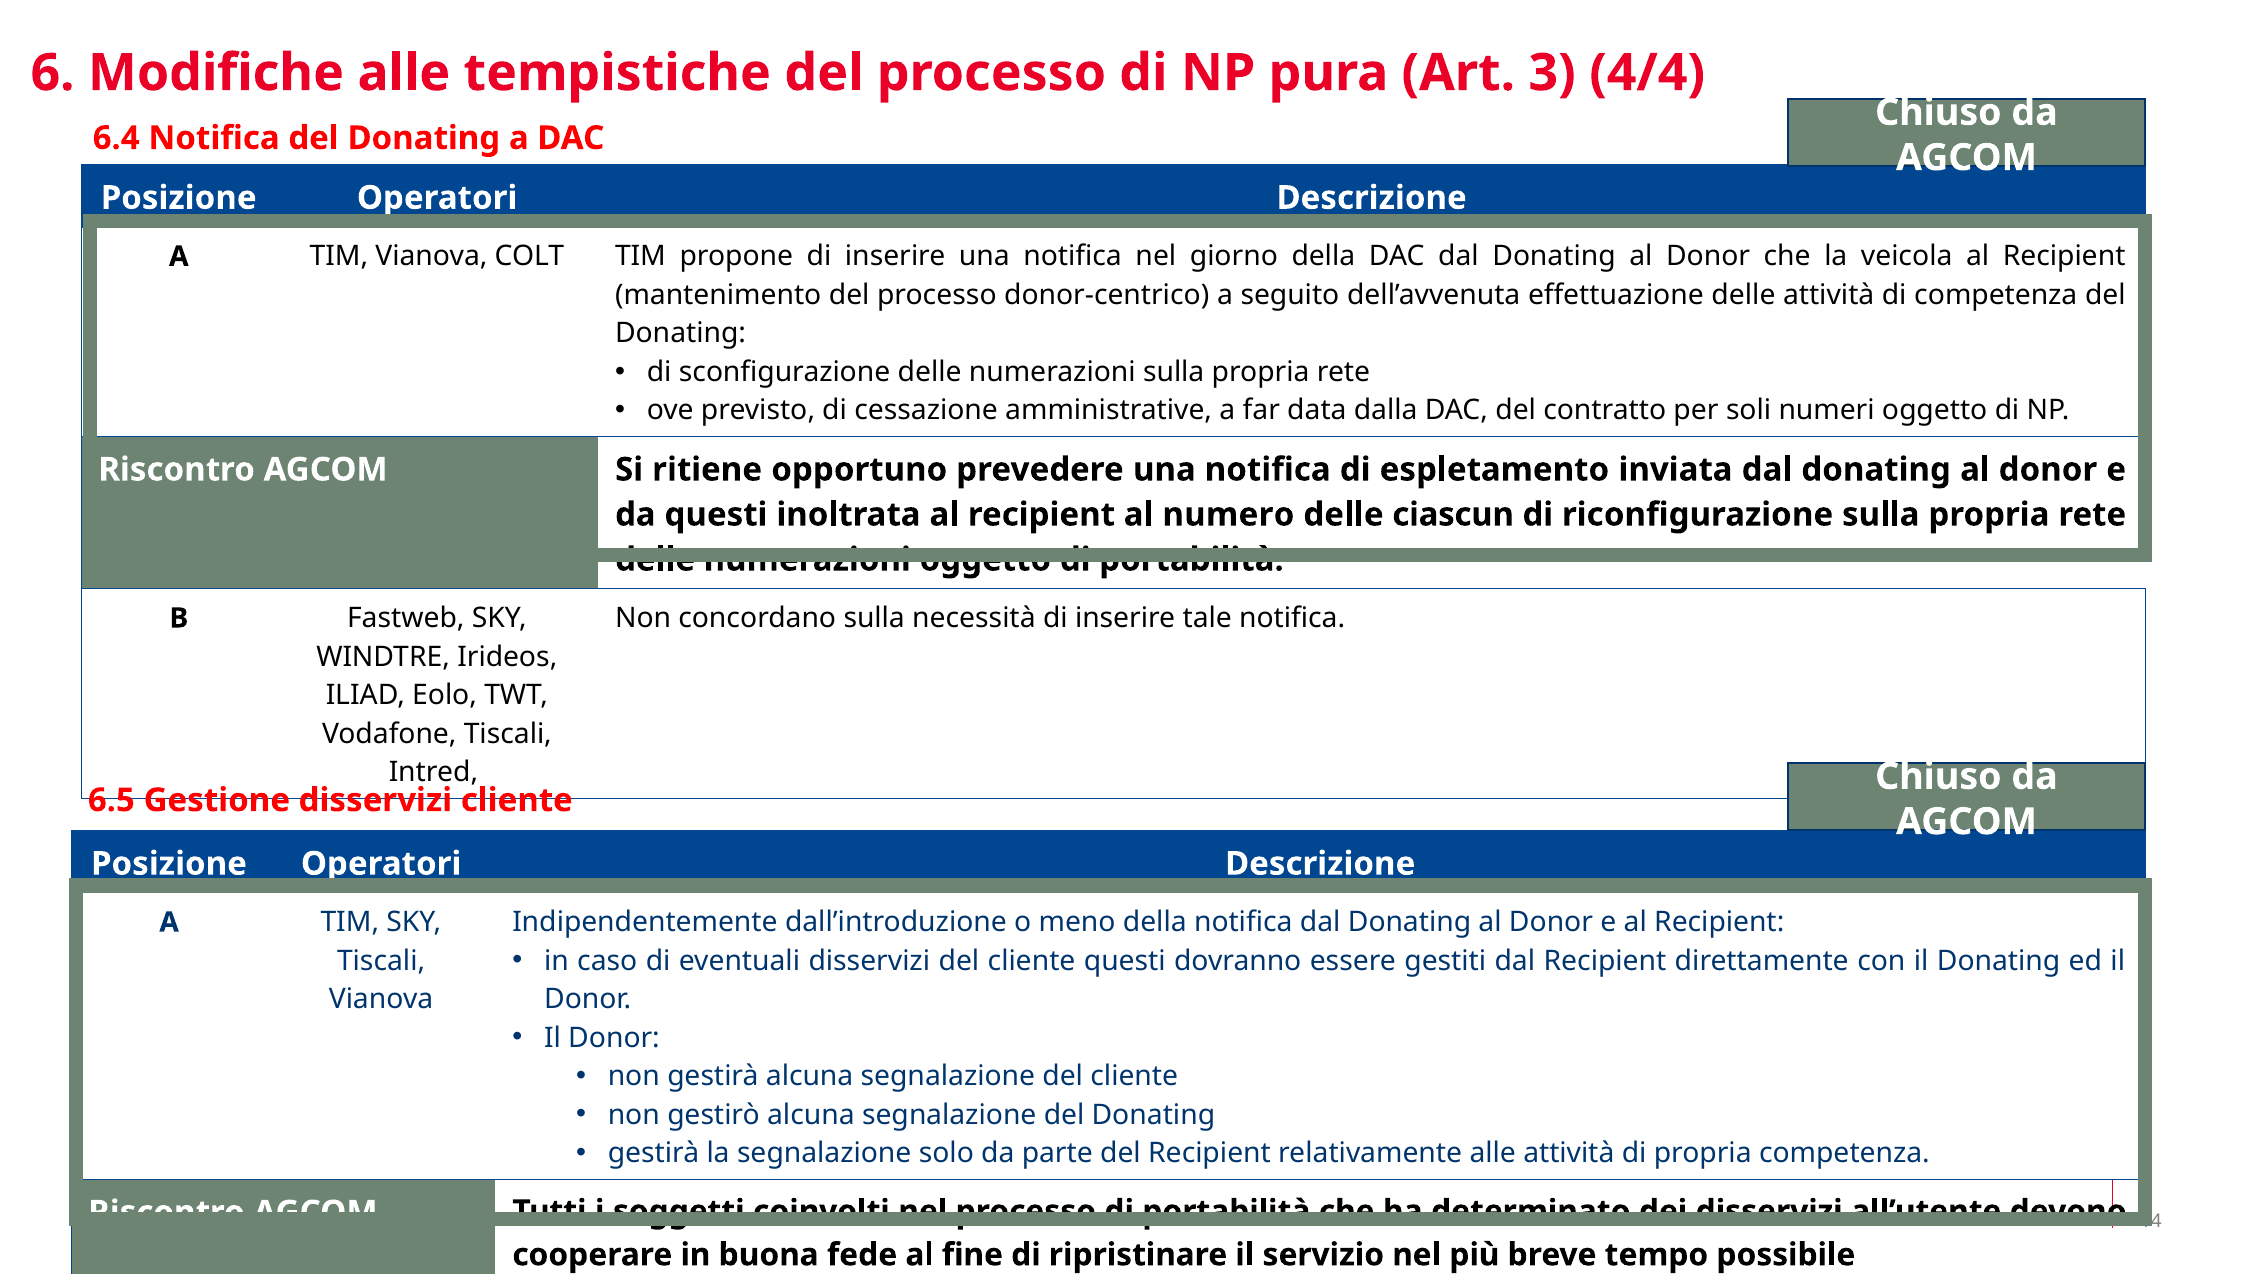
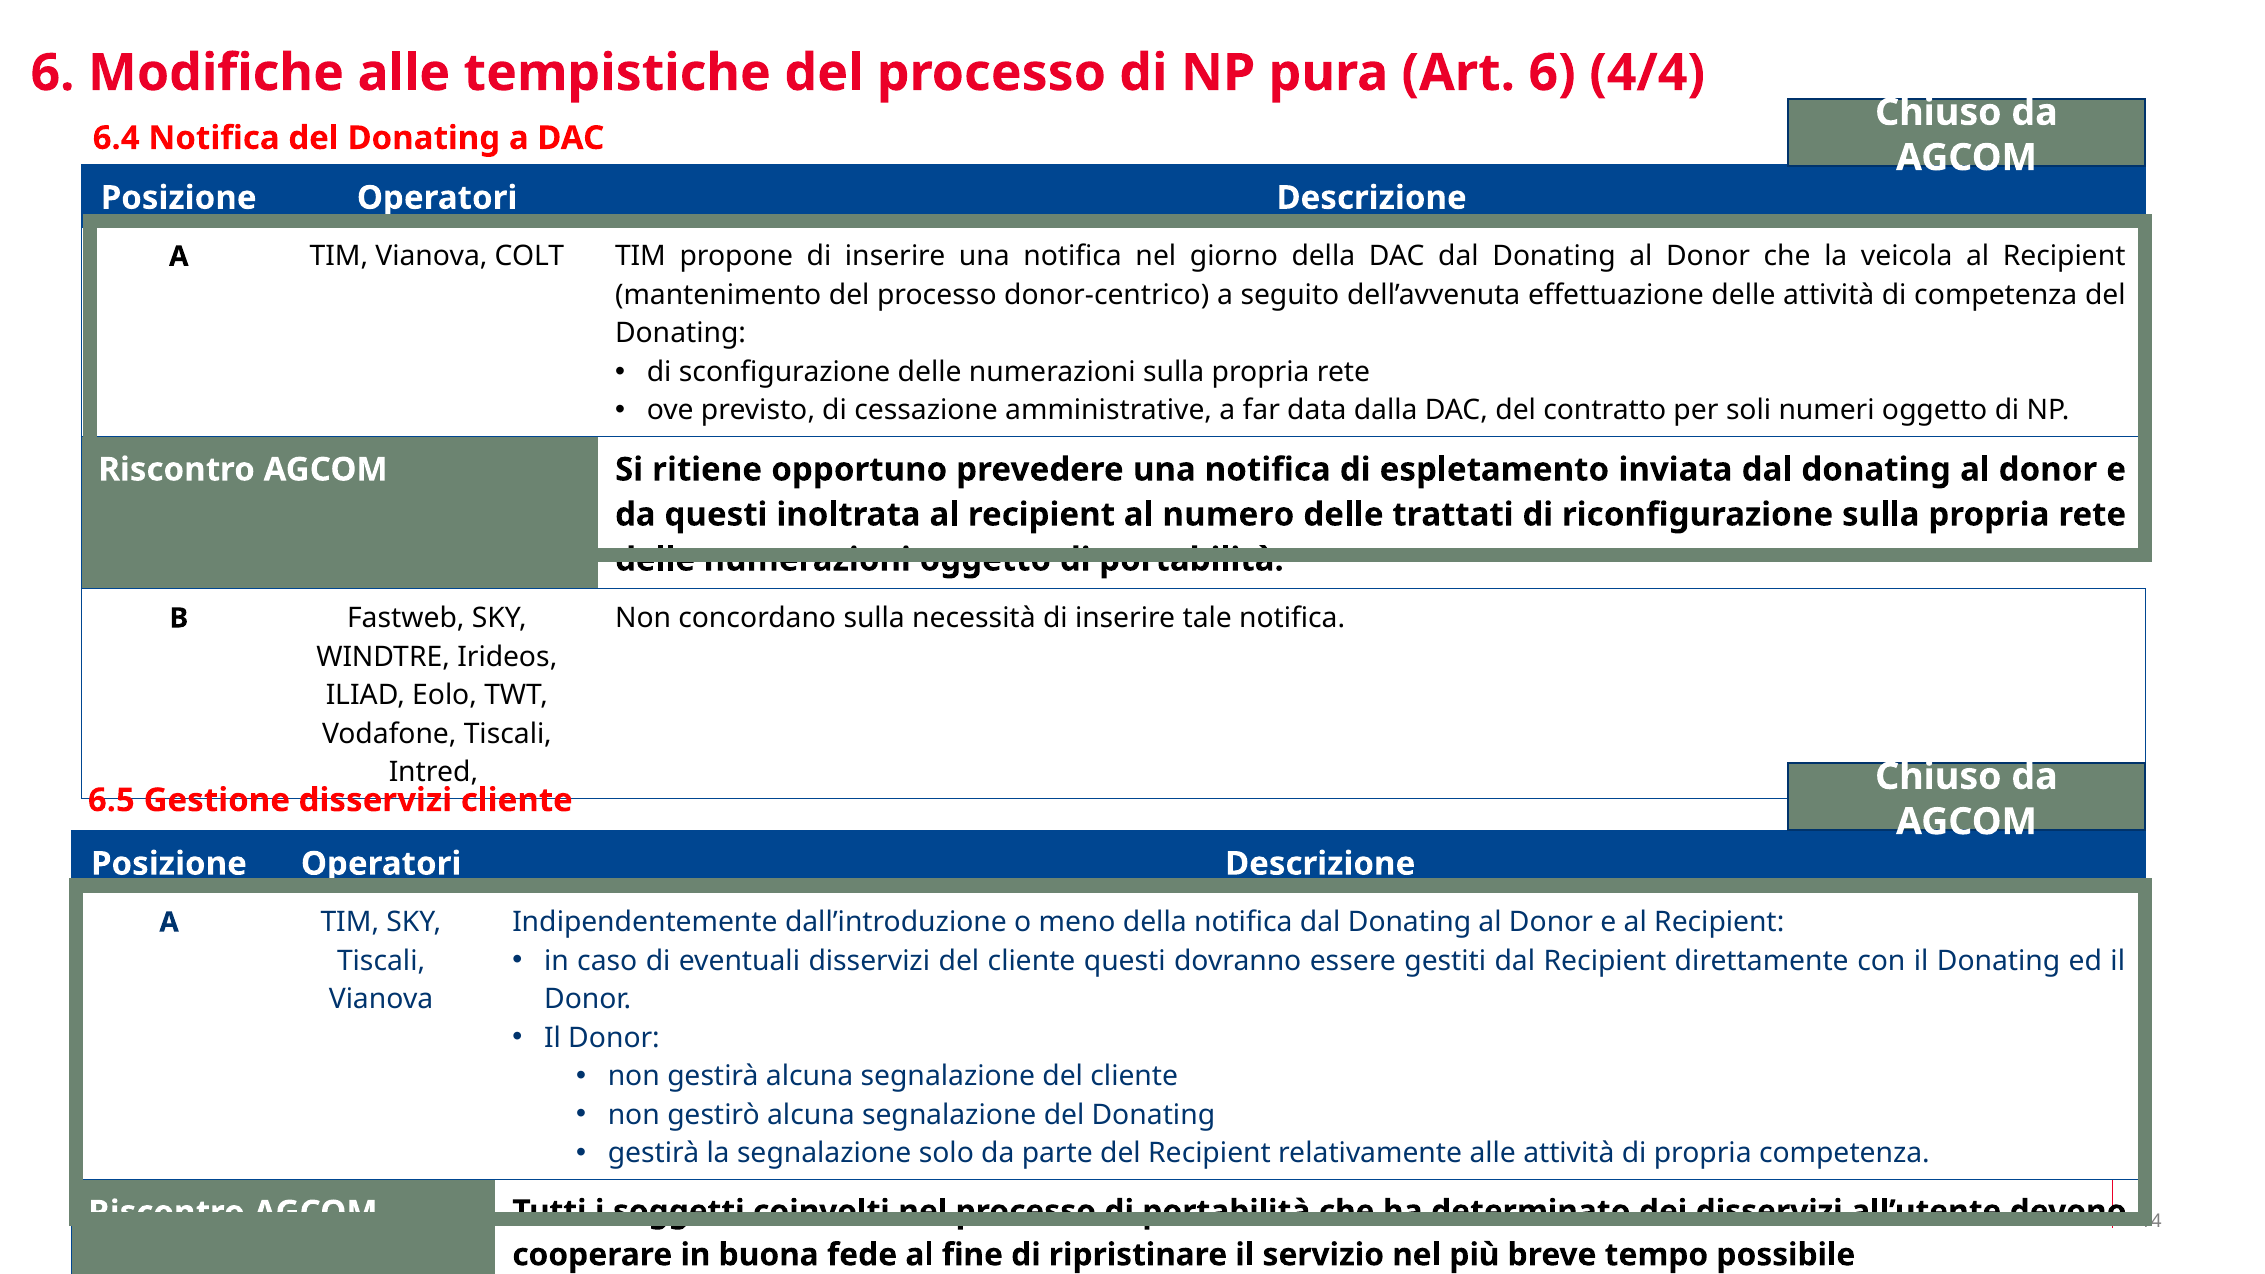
Art 3: 3 -> 6 (1552, 73)
ciascun: ciascun -> trattati (1453, 515)
